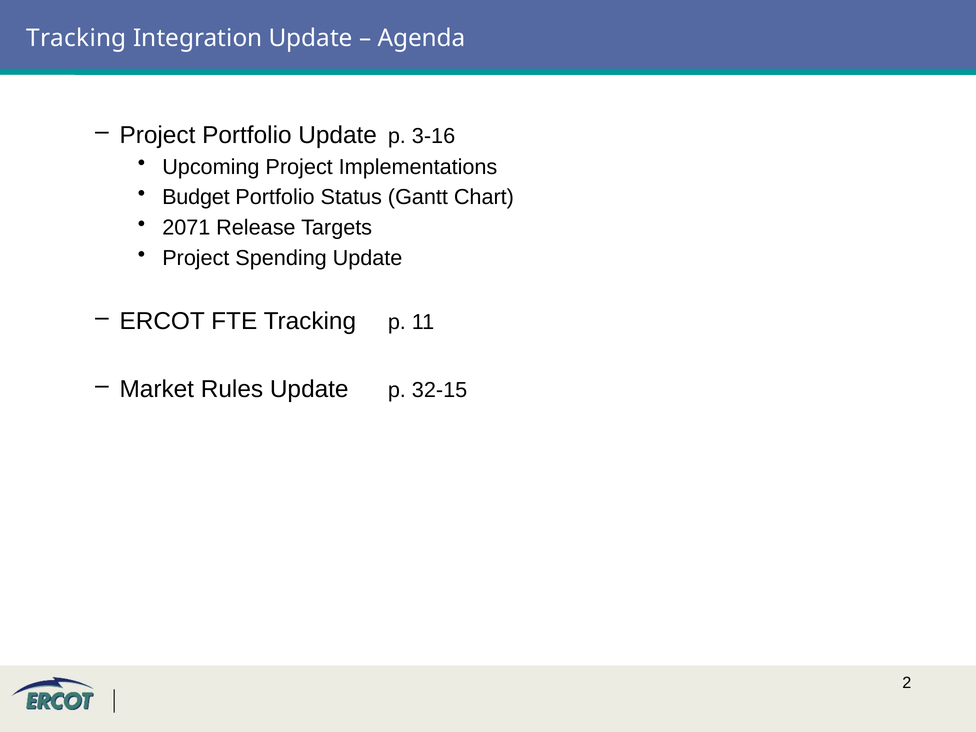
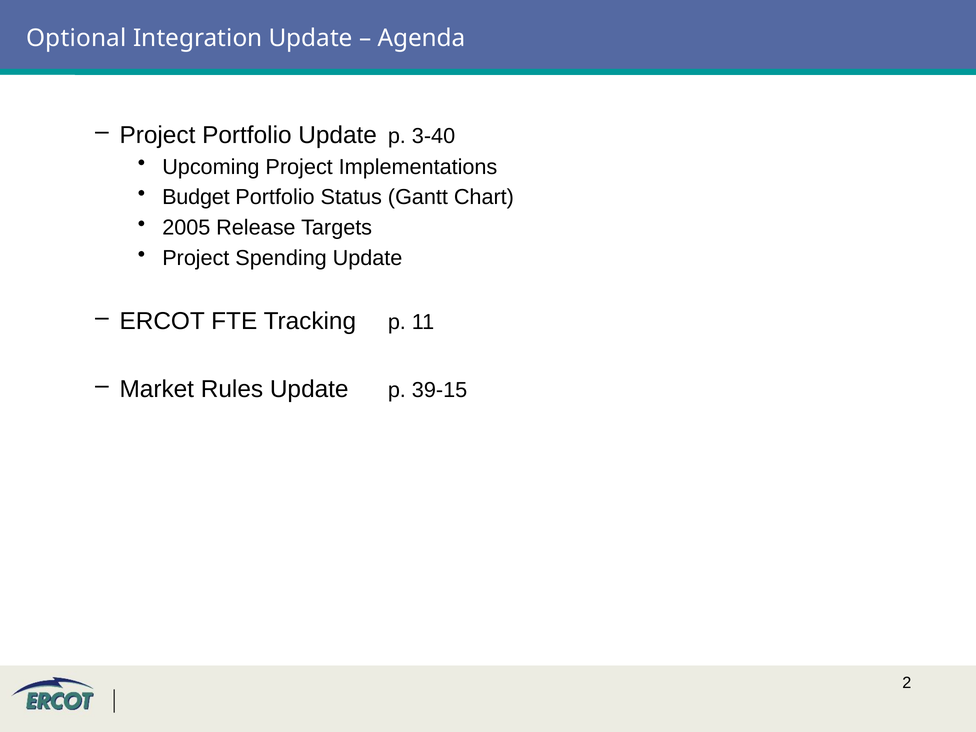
Tracking: Tracking -> Optional (76, 38)
3-16: 3-16 -> 3-40 (434, 136)
2071: 2071 -> 2005 (186, 228)
32-15: 32-15 -> 39-15 (440, 390)
